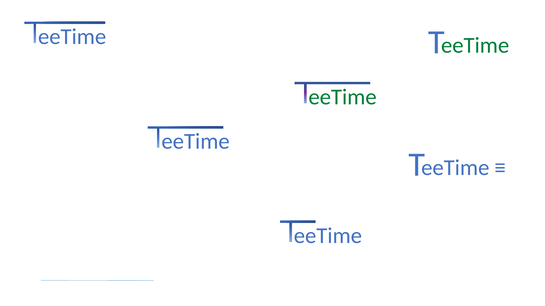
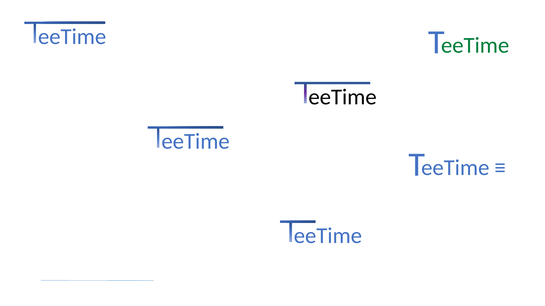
eeTime colour: green -> black (343, 97)
